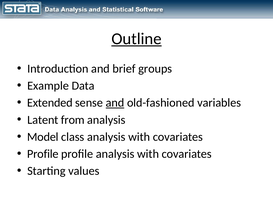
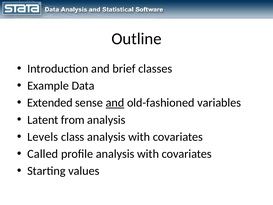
Outline underline: present -> none (136, 39)
groups: groups -> classes (155, 69)
Model: Model -> Levels (43, 137)
Profile: Profile -> Called (43, 154)
